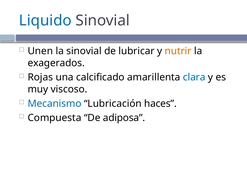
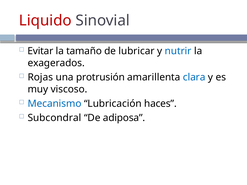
Liquido colour: blue -> red (45, 21)
Unen: Unen -> Evitar (40, 51)
la sinovial: sinovial -> tamaño (84, 51)
nutrir colour: orange -> blue (178, 51)
calcificado: calcificado -> protrusión (100, 77)
Compuesta: Compuesta -> Subcondral (54, 118)
